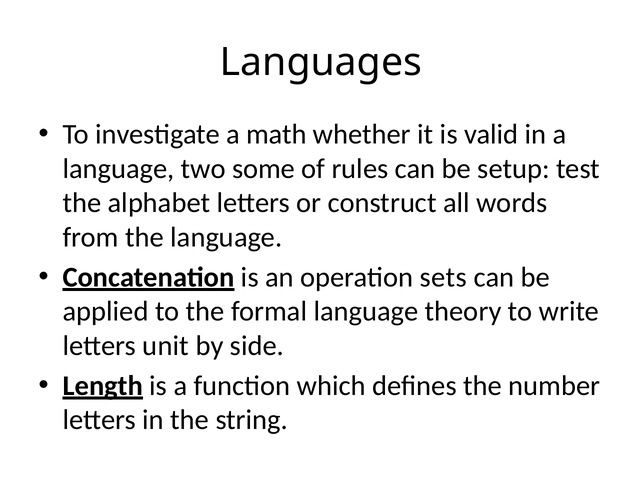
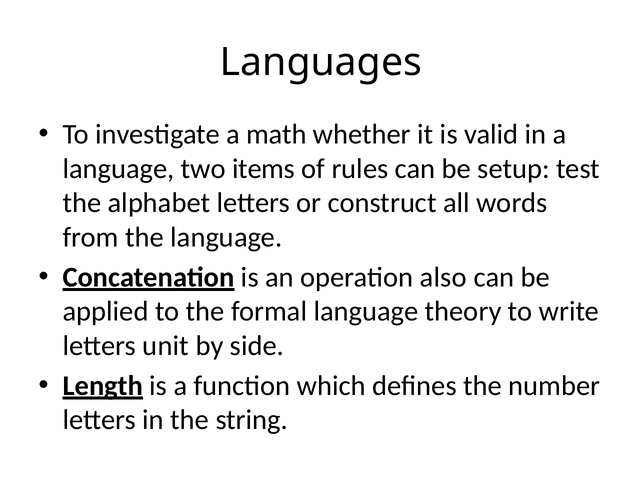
some: some -> items (264, 169)
sets: sets -> also (443, 278)
